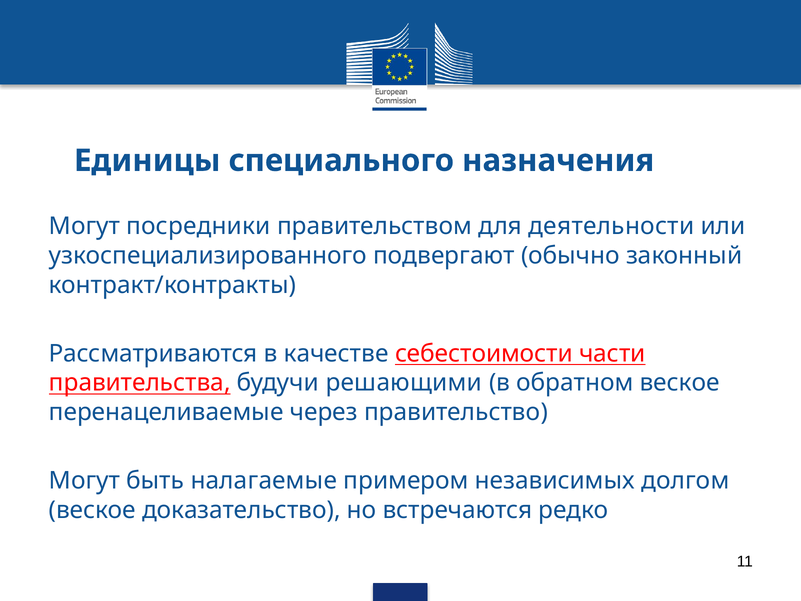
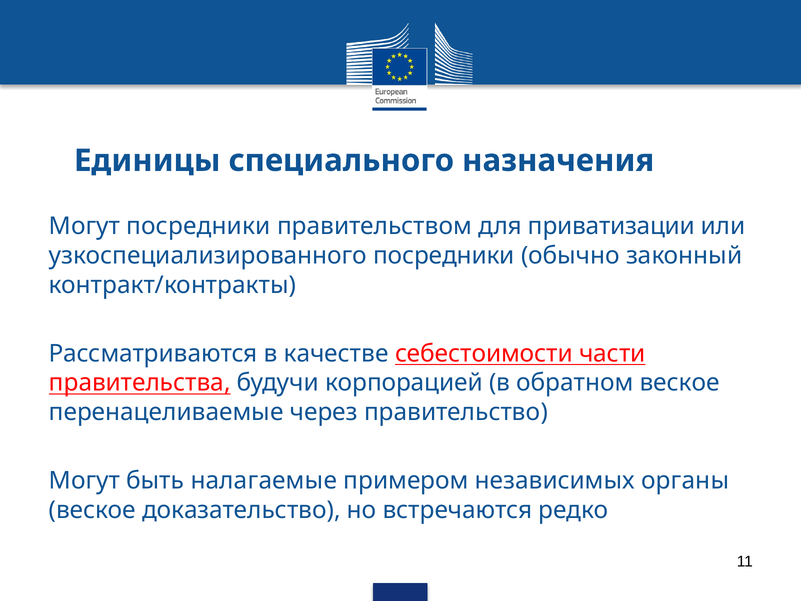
деятельности: деятельности -> приватизации (612, 226)
узкоспециализированного подвергают: подвергают -> посредники (444, 256)
решающими: решающими -> корпорацией (404, 383)
долгом: долгом -> органы (685, 481)
